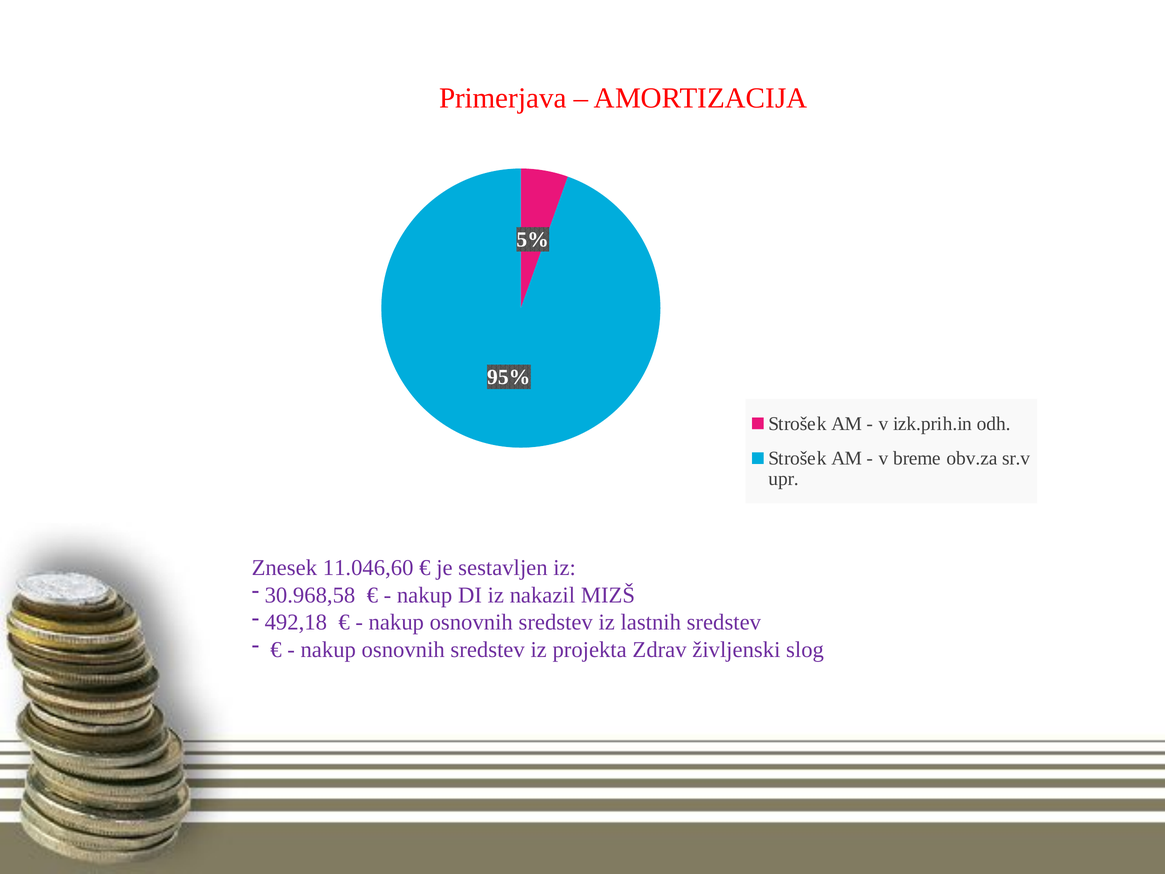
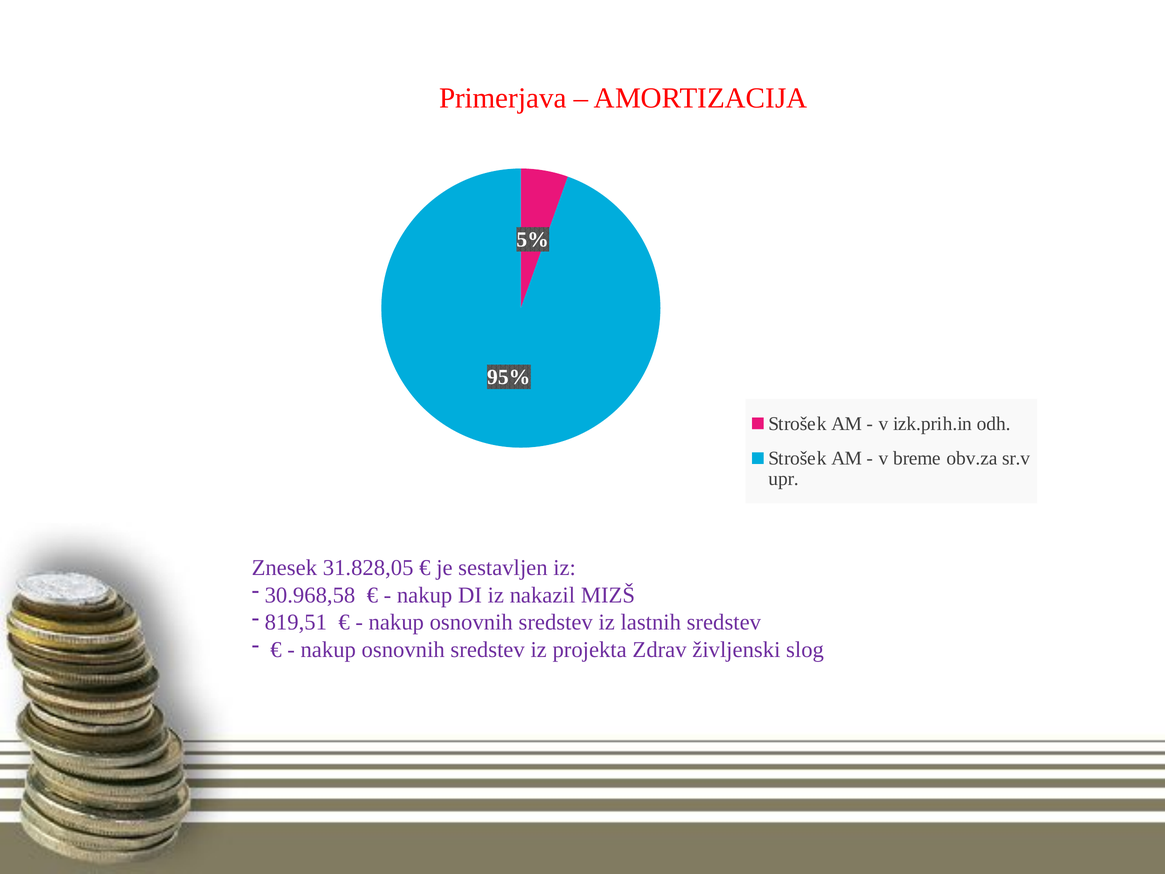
11.046,60: 11.046,60 -> 31.828,05 (368, 568)
492,18: 492,18 -> 819,51 (296, 622)
